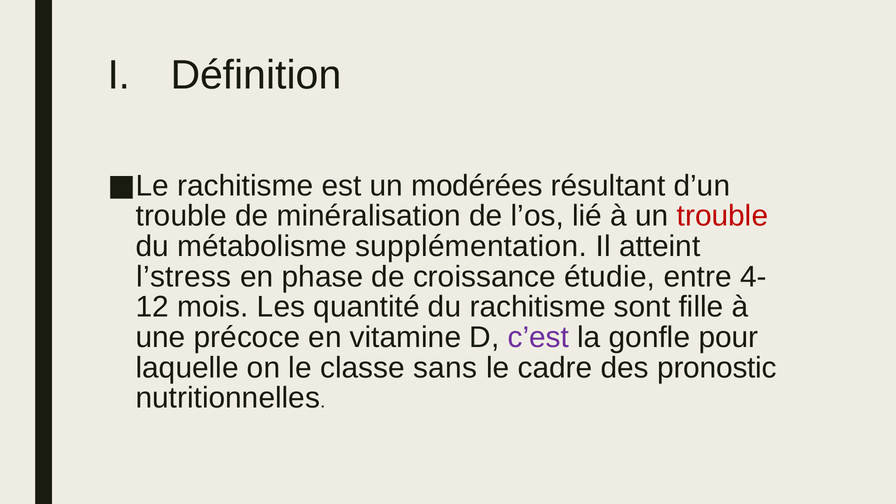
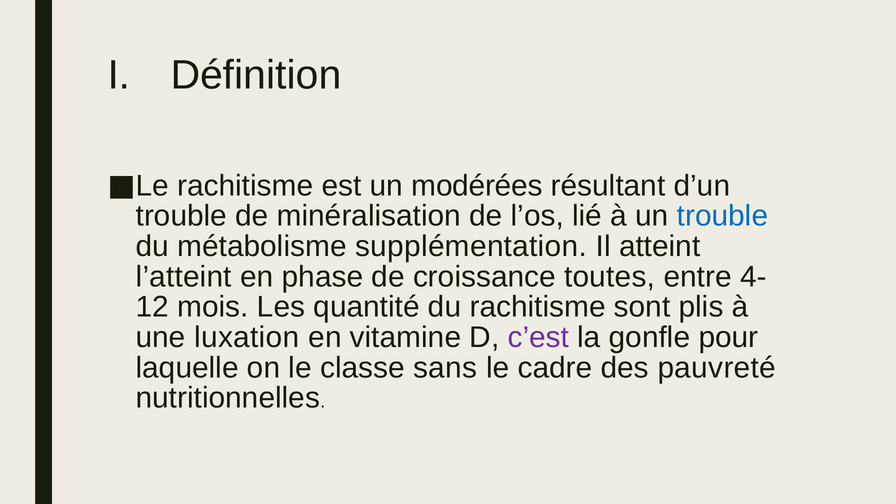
trouble colour: red -> blue (723, 216)
l’stress: l’stress -> l’atteint (184, 277)
étudie: étudie -> toutes (610, 277)
fille: fille -> plis (701, 307)
précoce: précoce -> luxation (247, 337)
pronostic: pronostic -> pauvreté (717, 368)
